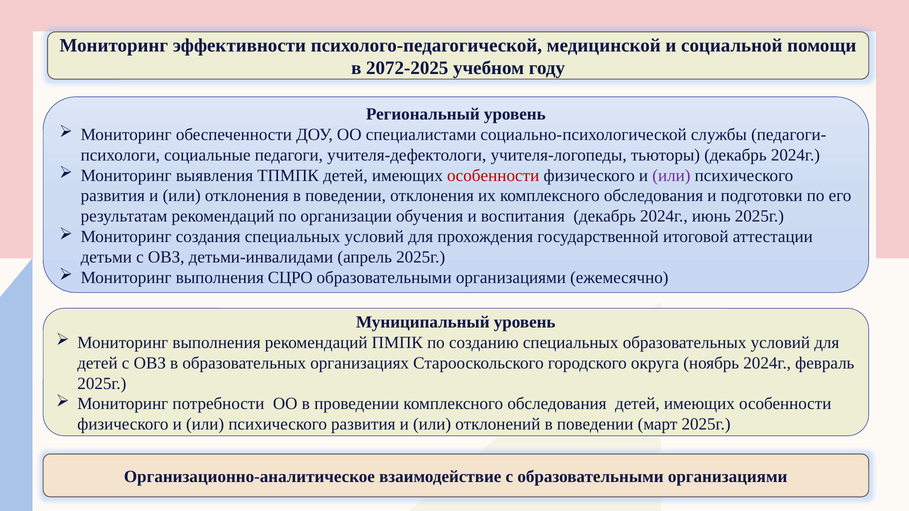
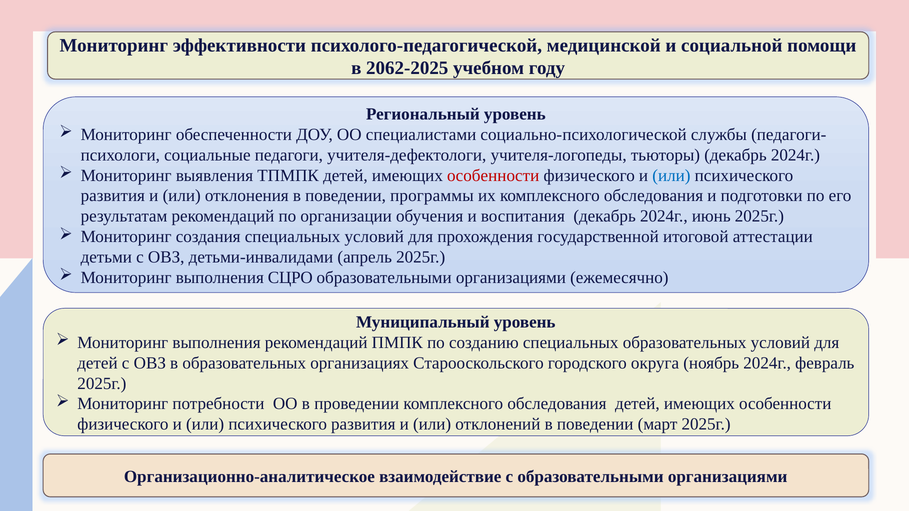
2072-2025: 2072-2025 -> 2062-2025 (407, 68)
или colour: purple -> blue (671, 176)
поведении отклонения: отклонения -> программы (432, 196)
